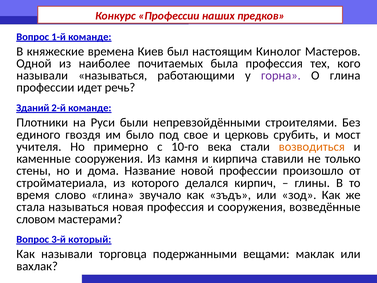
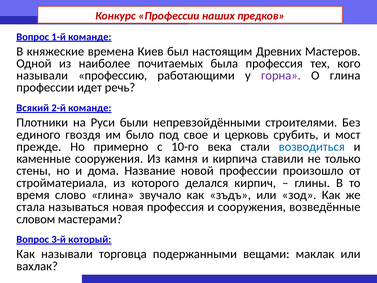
Кинолог: Кинолог -> Древних (279, 51)
называли называться: называться -> профессию (113, 75)
Зданий: Зданий -> Всякий (33, 108)
учителя: учителя -> прежде (39, 147)
возводиться colour: orange -> blue (312, 147)
